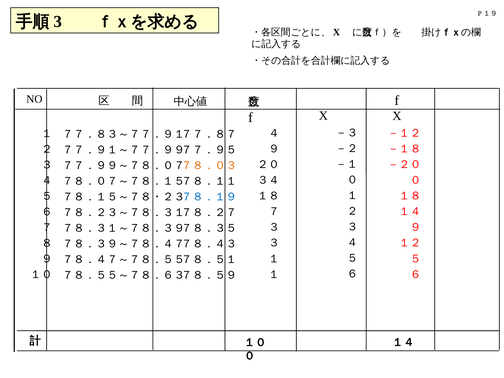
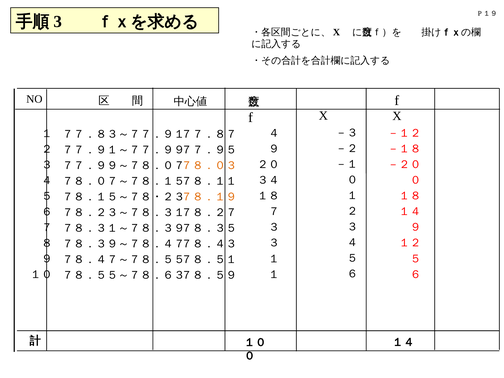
７８．１９ colour: blue -> orange (209, 197)
